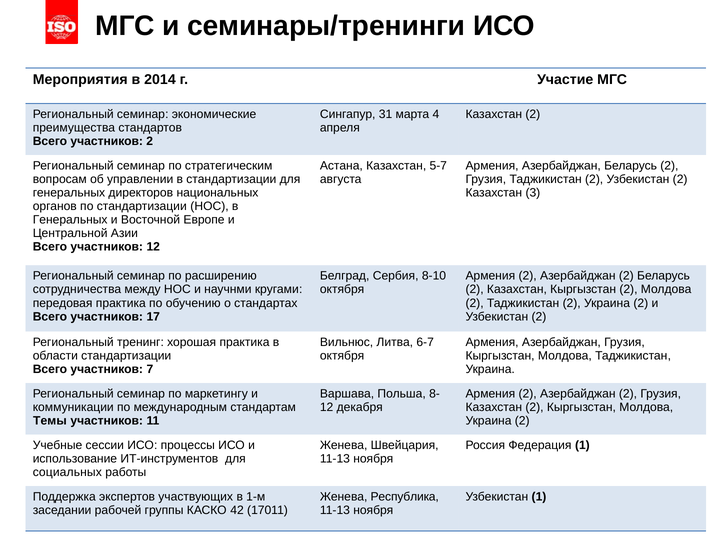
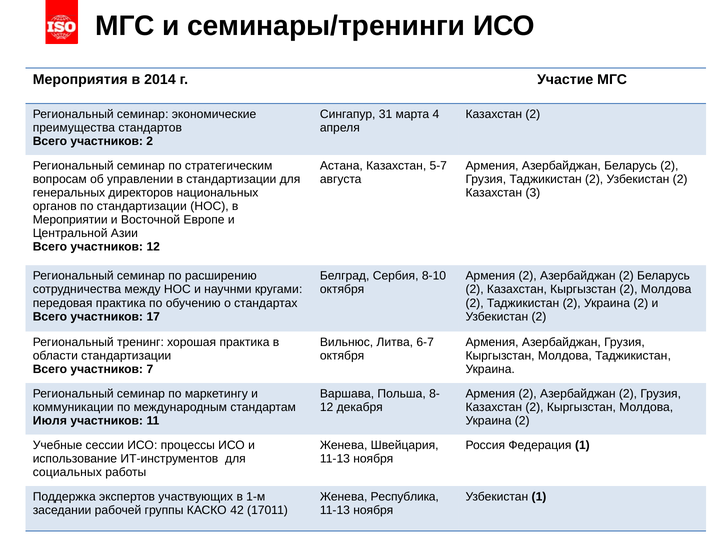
Генеральных: Генеральных -> Мероприятии (70, 220)
Темы: Темы -> Июля (50, 420)
